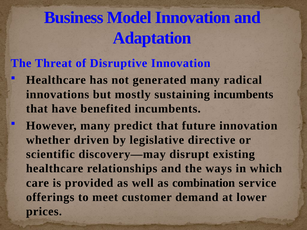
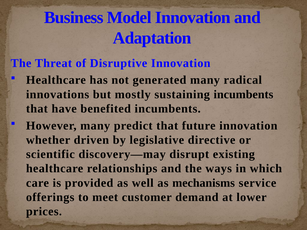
combination: combination -> mechanisms (204, 183)
